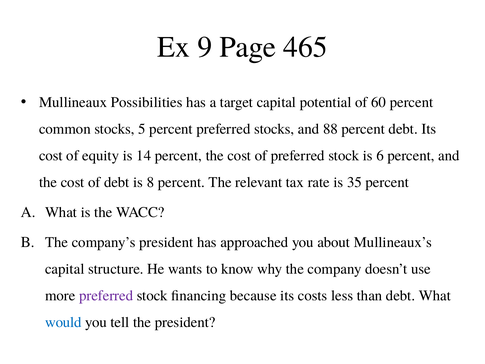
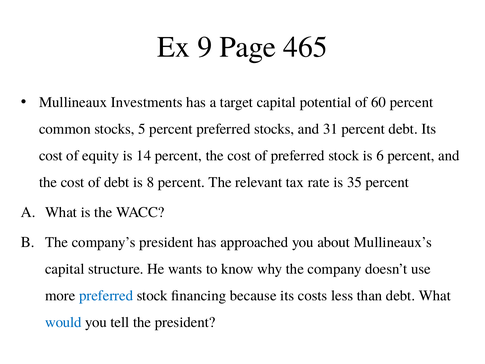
Possibilities: Possibilities -> Investments (147, 102)
88: 88 -> 31 (330, 129)
preferred colour: purple -> blue (106, 295)
